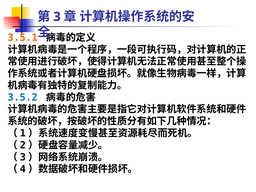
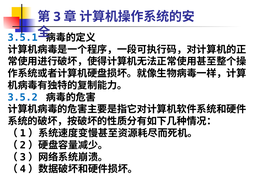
3.5.1 colour: orange -> blue (23, 38)
